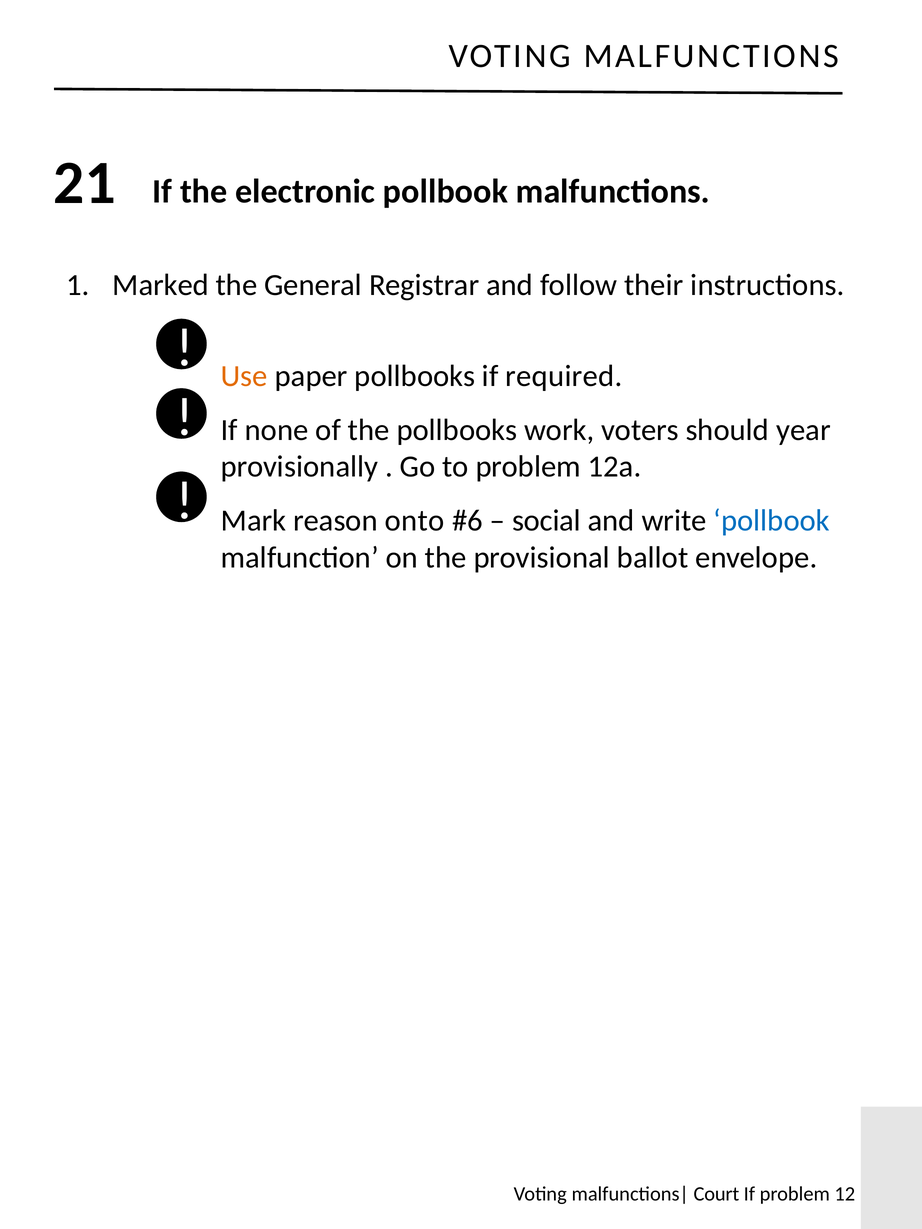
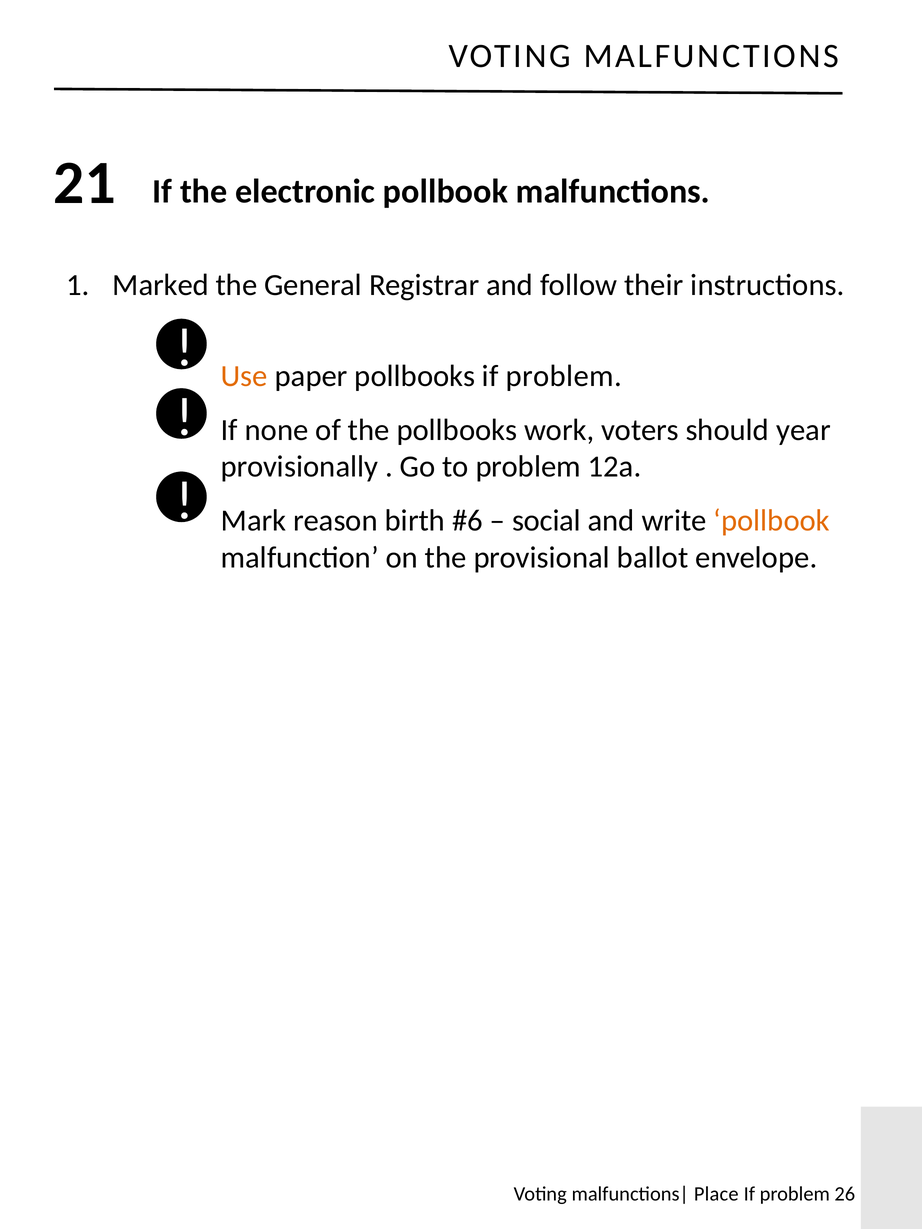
pollbooks if required: required -> problem (564, 376)
onto: onto -> birth (415, 521)
pollbook colour: blue -> orange (772, 521)
Court: Court -> Place (716, 1194)
12: 12 -> 26 (845, 1194)
